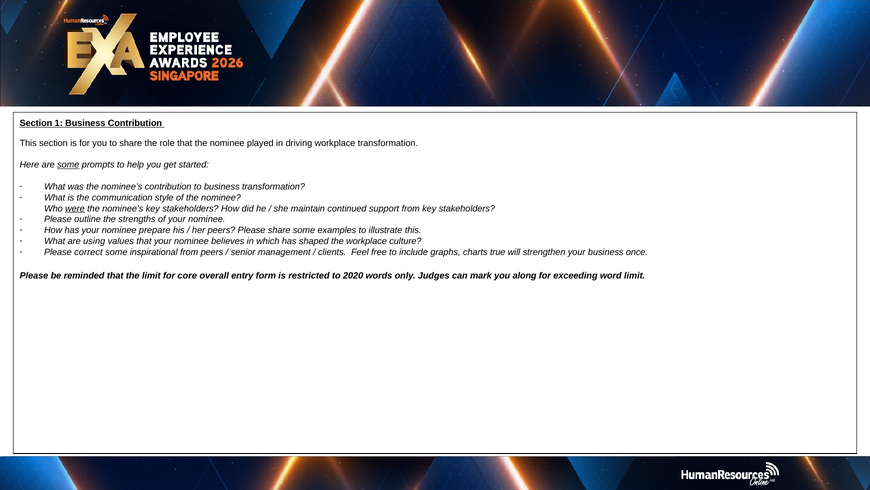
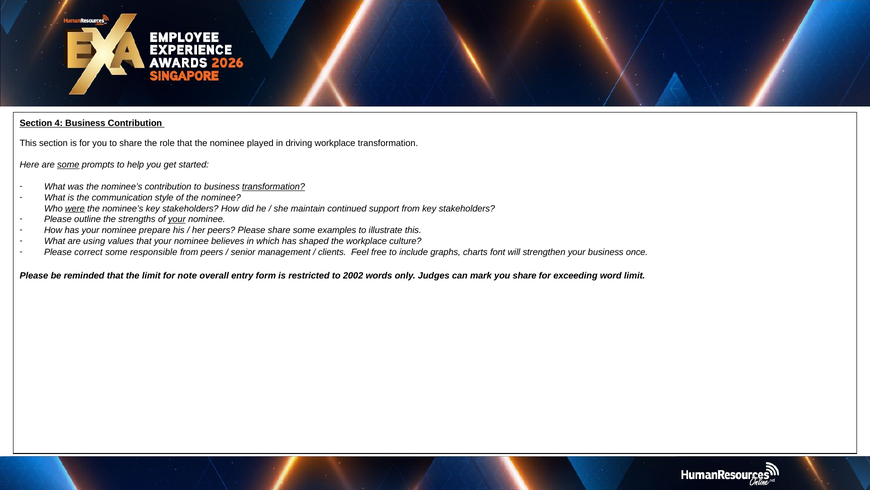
1: 1 -> 4 (59, 123)
transformation underline: none -> present (274, 187)
your underline: none -> present (177, 219)
inspirational: inspirational -> responsible (154, 252)
true: true -> font (498, 252)
core: core -> note (187, 275)
2020: 2020 -> 2002 (353, 275)
you along: along -> share (525, 275)
